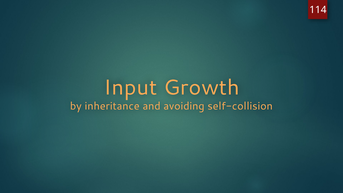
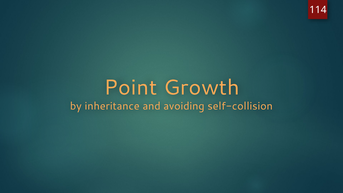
Input: Input -> Point (130, 87)
